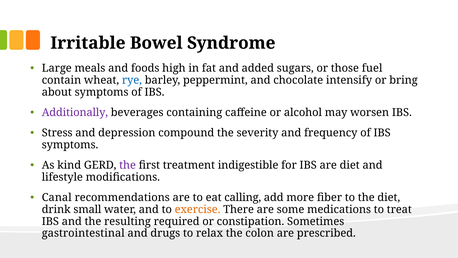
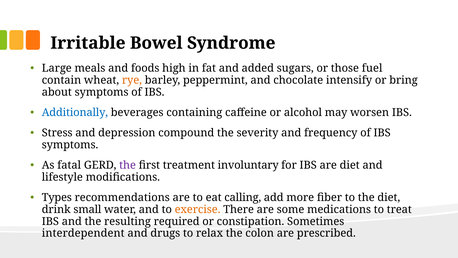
rye colour: blue -> orange (132, 80)
Additionally colour: purple -> blue (75, 112)
kind: kind -> fatal (69, 165)
indigestible: indigestible -> involuntary (248, 165)
Canal: Canal -> Types (57, 197)
gastrointestinal: gastrointestinal -> interdependent (83, 233)
